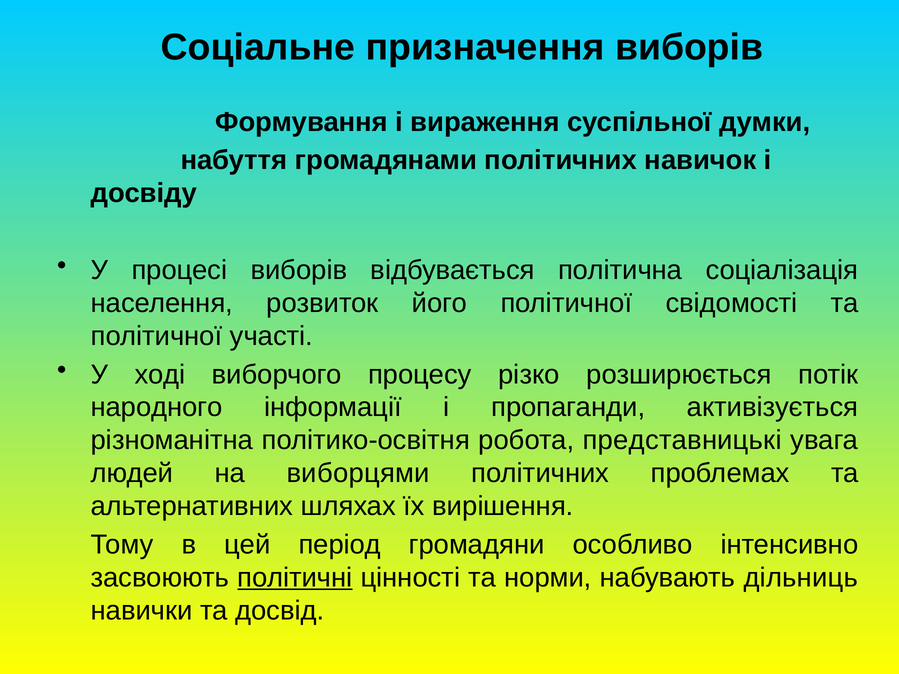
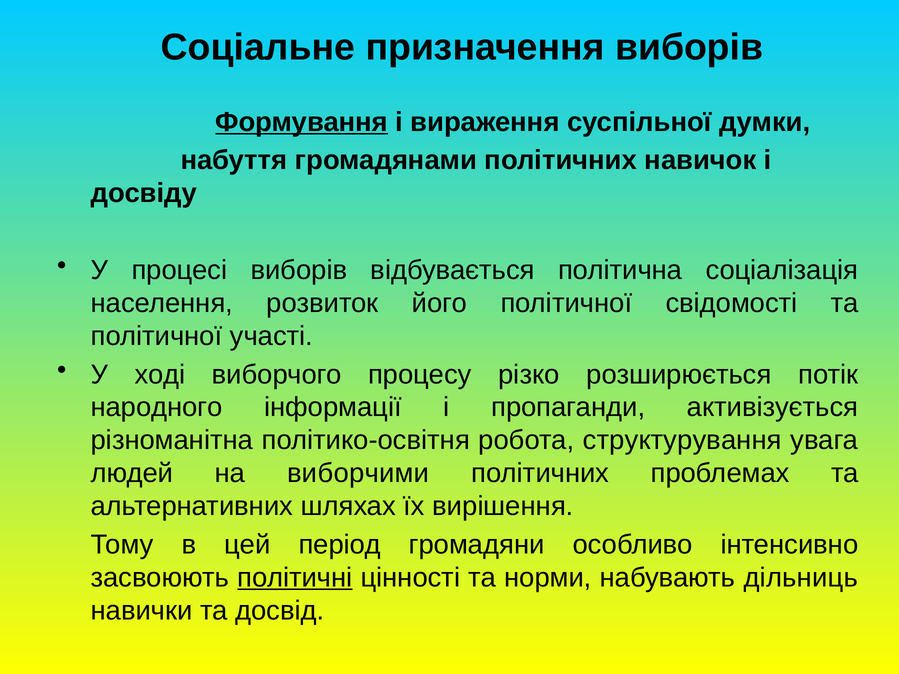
Формування underline: none -> present (302, 122)
представницькі: представницькі -> структурування (682, 441)
виборцями: виборцями -> виборчими (358, 473)
